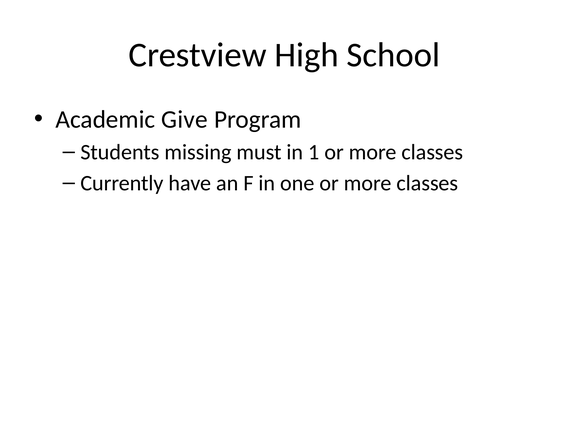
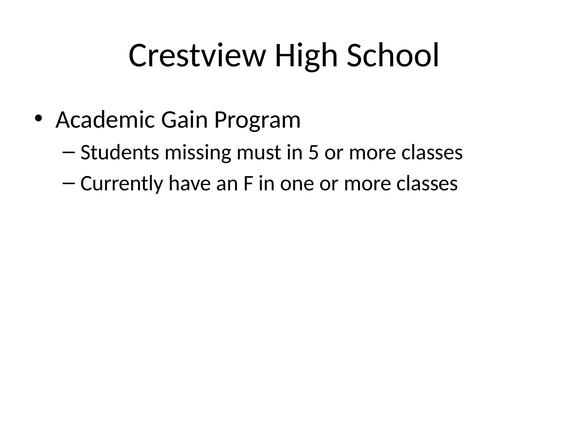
Give: Give -> Gain (185, 119)
1: 1 -> 5 (314, 152)
